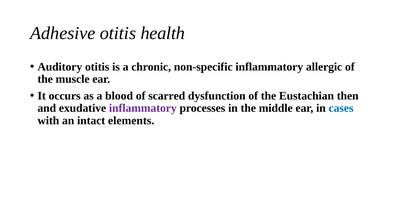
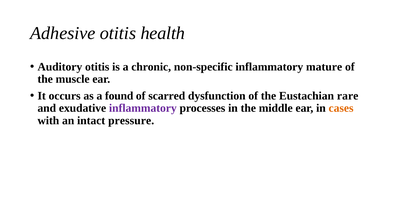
allergic: allergic -> mature (324, 67)
blood: blood -> found (119, 96)
then: then -> rare (348, 96)
cases colour: blue -> orange (341, 108)
elements: elements -> pressure (131, 121)
